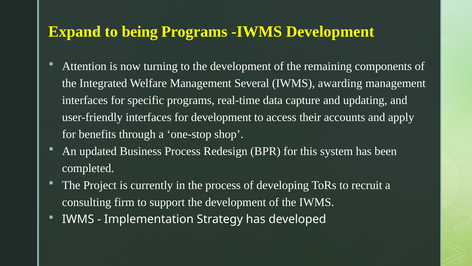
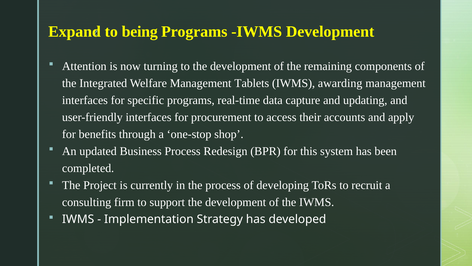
Several: Several -> Tablets (252, 83)
for development: development -> procurement (221, 117)
